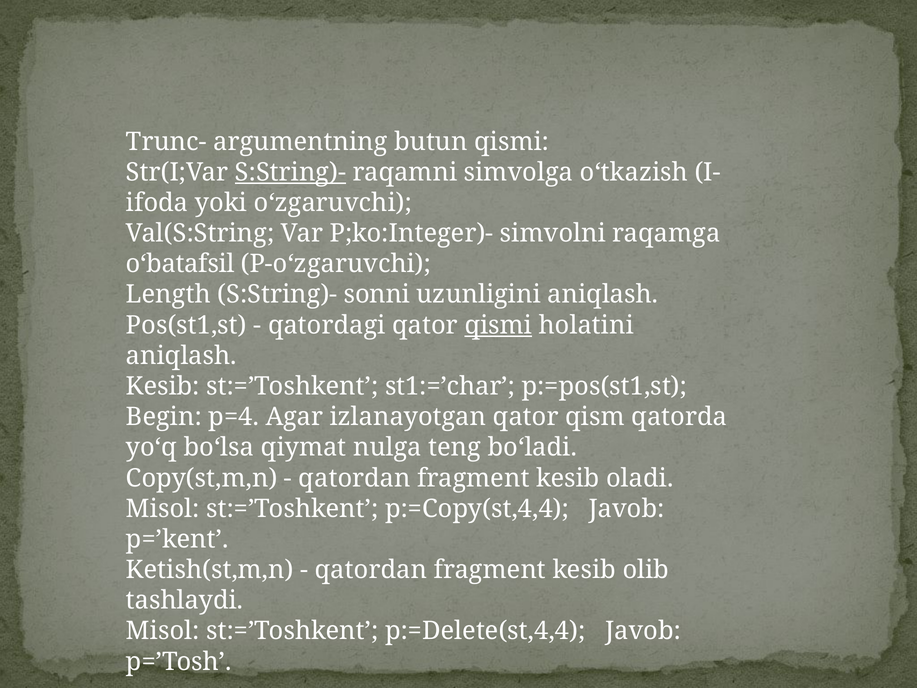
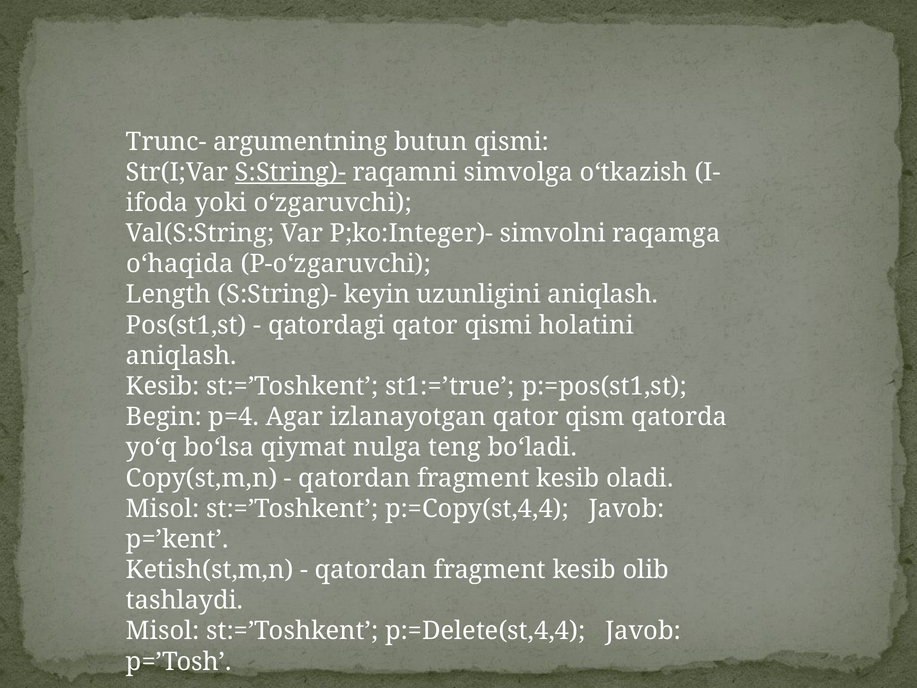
o‘batafsil: o‘batafsil -> o‘haqida (180, 264)
sonni: sonni -> keyin (377, 294)
qismi underline: present -> none (498, 325)
st1:=’char: st1:=’char -> st1:=’true (450, 386)
